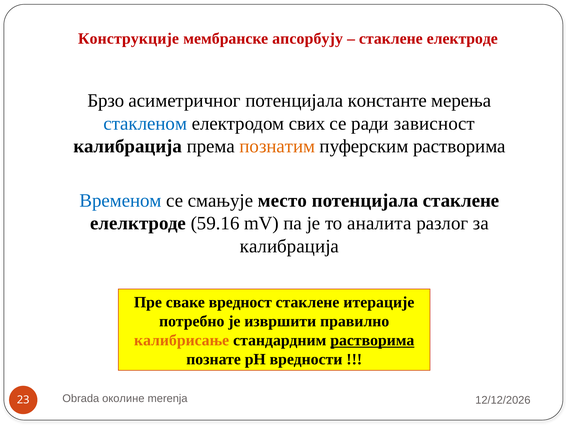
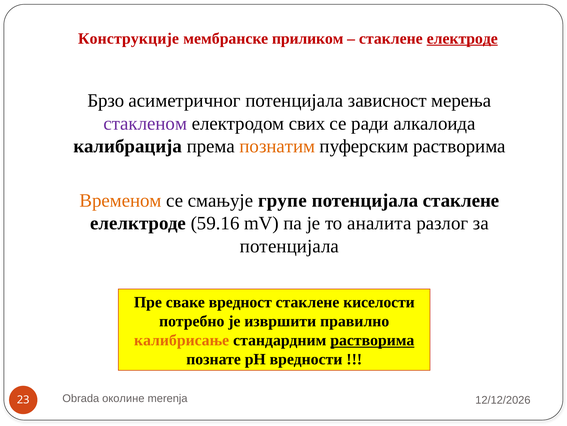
апсорбују: апсорбују -> приликом (308, 38)
електроде underline: none -> present (462, 38)
константе: константе -> зависност (387, 100)
стакленом colour: blue -> purple (145, 123)
зависност: зависност -> алкалоида (434, 123)
Временом colour: blue -> orange (121, 200)
место: место -> групе (282, 200)
калибрација: калибрација -> потенцијала (289, 246)
итерације: итерације -> киселости (379, 302)
